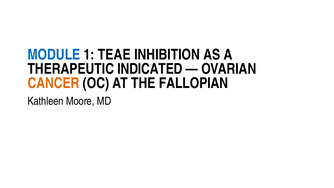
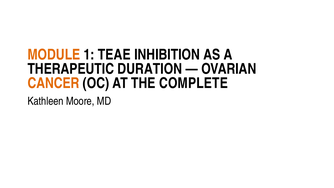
MODULE colour: blue -> orange (54, 55)
INDICATED: INDICATED -> DURATION (150, 69)
FALLOPIAN: FALLOPIAN -> COMPLETE (194, 83)
